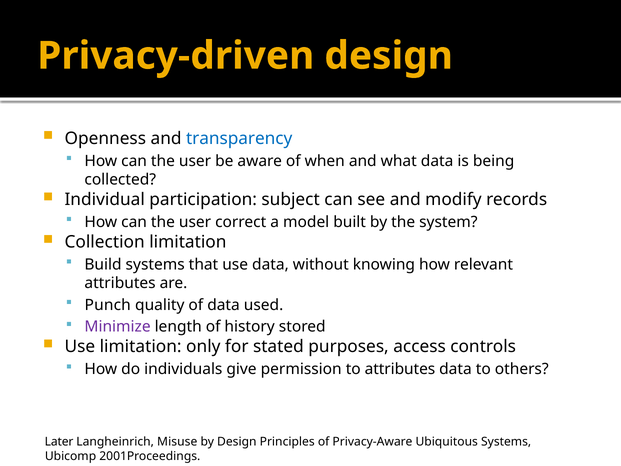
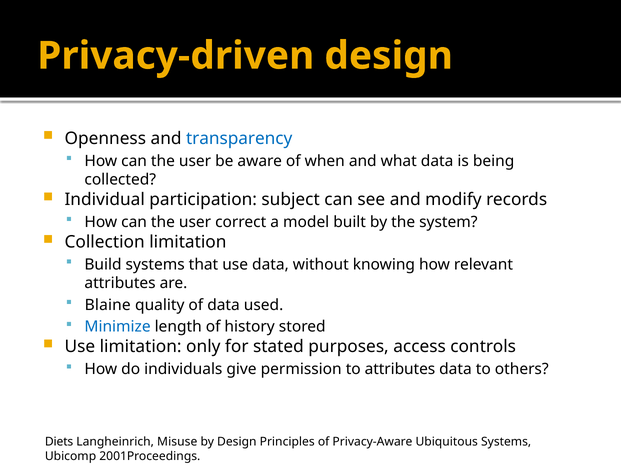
Punch: Punch -> Blaine (108, 305)
Minimize colour: purple -> blue (118, 327)
Later: Later -> Diets (59, 441)
